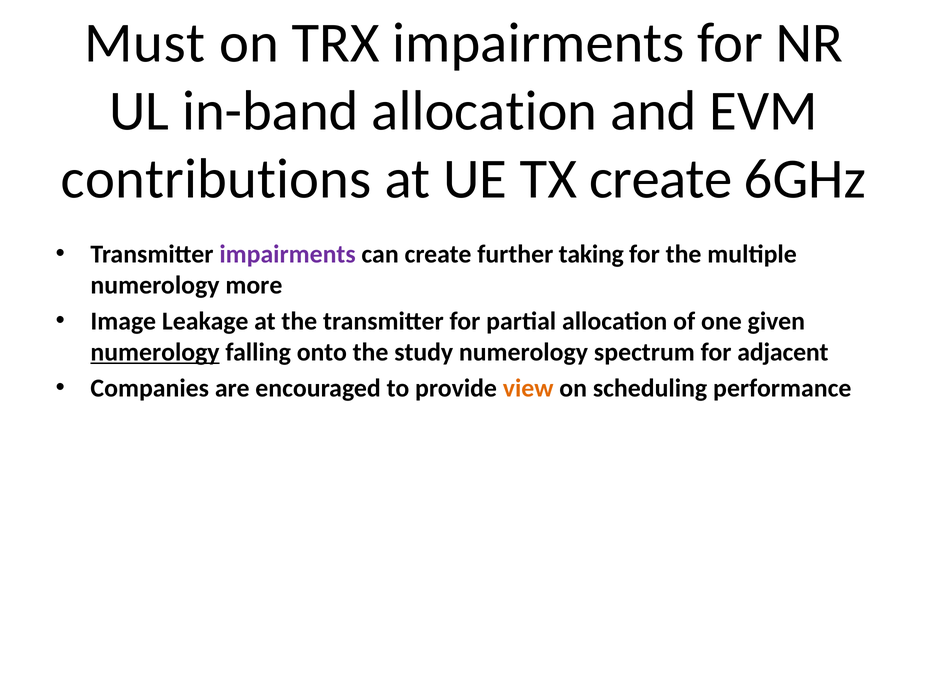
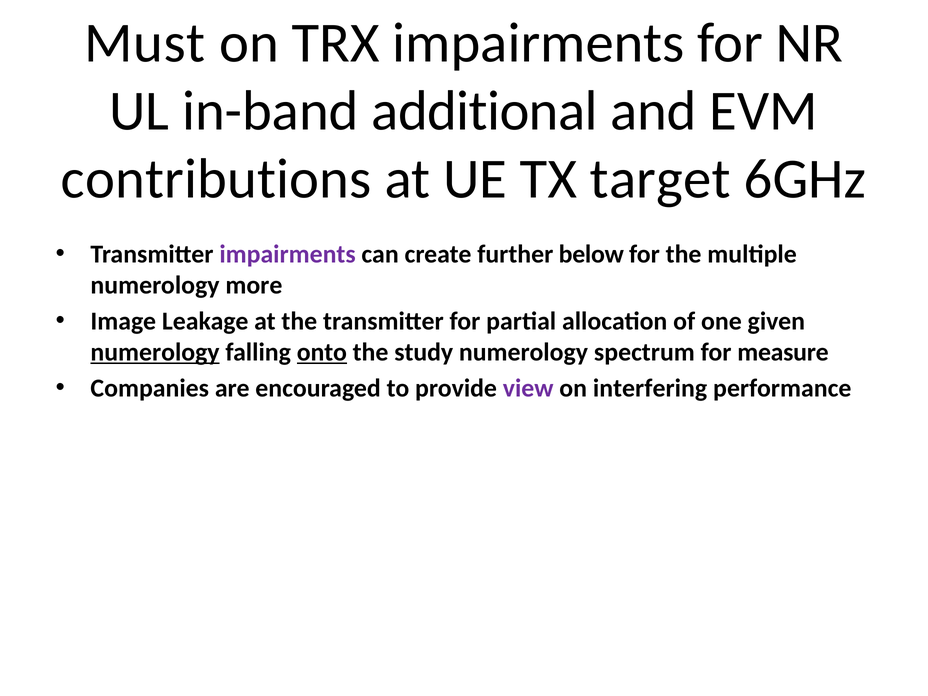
in-band allocation: allocation -> additional (485, 111)
TX create: create -> target (660, 179)
taking: taking -> below (591, 254)
onto underline: none -> present (322, 352)
adjacent: adjacent -> measure (783, 352)
view colour: orange -> purple (528, 388)
scheduling: scheduling -> interfering (650, 388)
